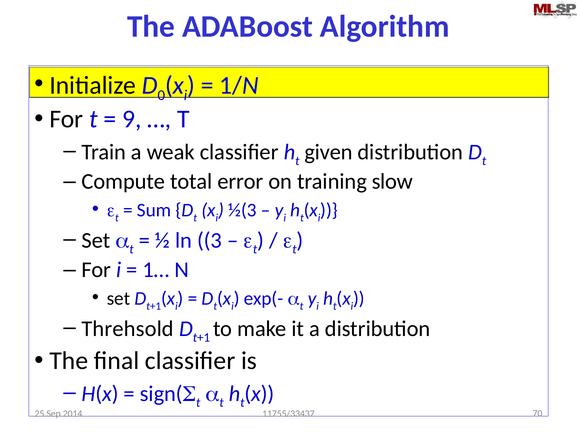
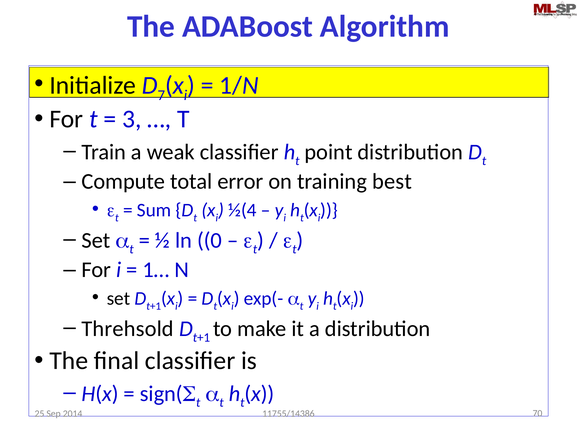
0: 0 -> 7 (161, 95)
9: 9 -> 3 (132, 119)
given: given -> point (329, 152)
slow: slow -> best (392, 181)
½(3: ½(3 -> ½(4 (242, 210)
3: 3 -> 0 (210, 240)
11755/33437: 11755/33437 -> 11755/14386 (288, 413)
